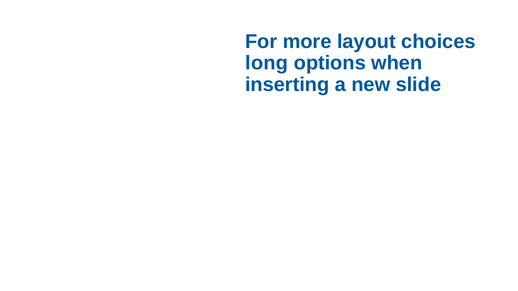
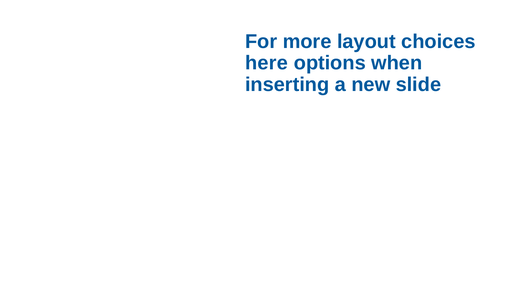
long: long -> here (267, 63)
